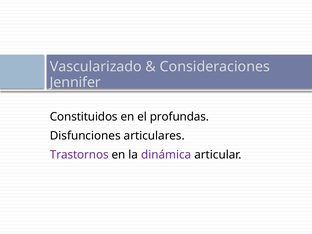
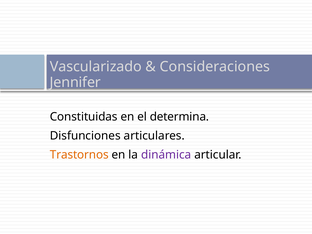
Constituidos: Constituidos -> Constituidas (84, 117)
profundas: profundas -> determina (179, 117)
Trastornos colour: purple -> orange (79, 155)
